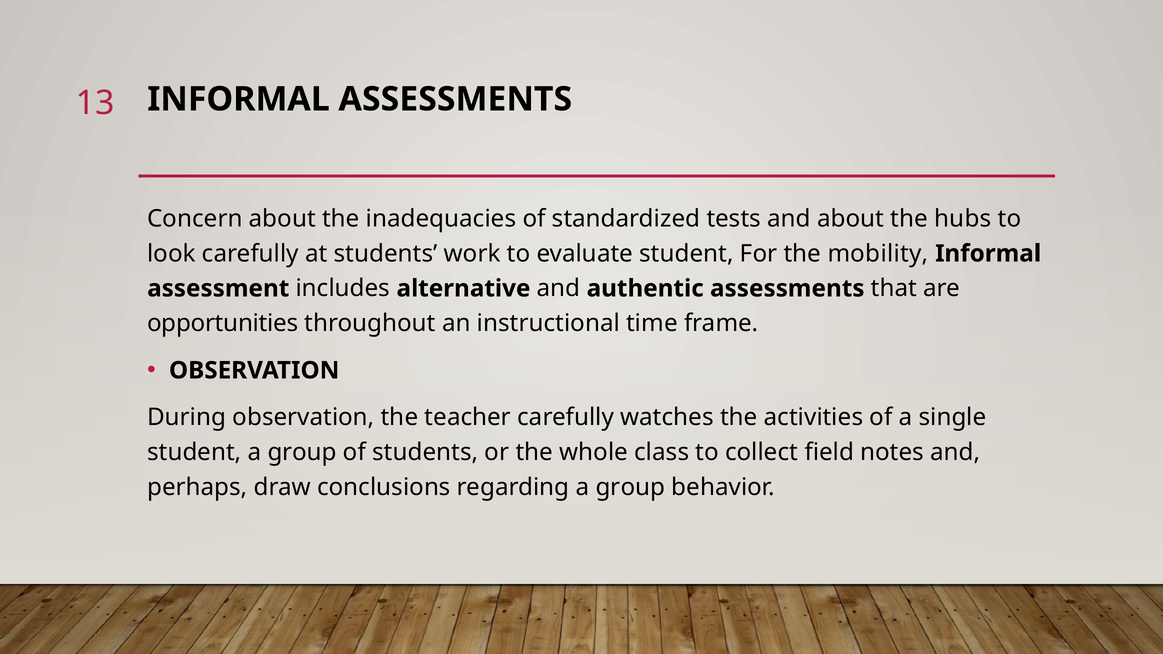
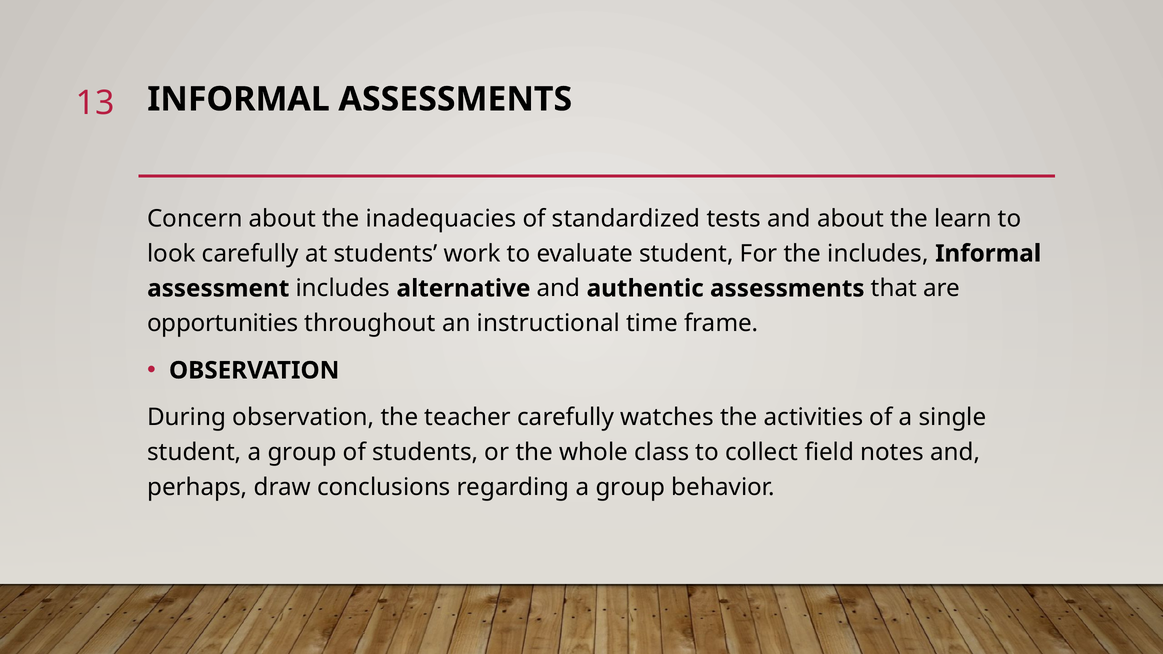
hubs: hubs -> learn (963, 219)
the mobility: mobility -> includes (878, 254)
